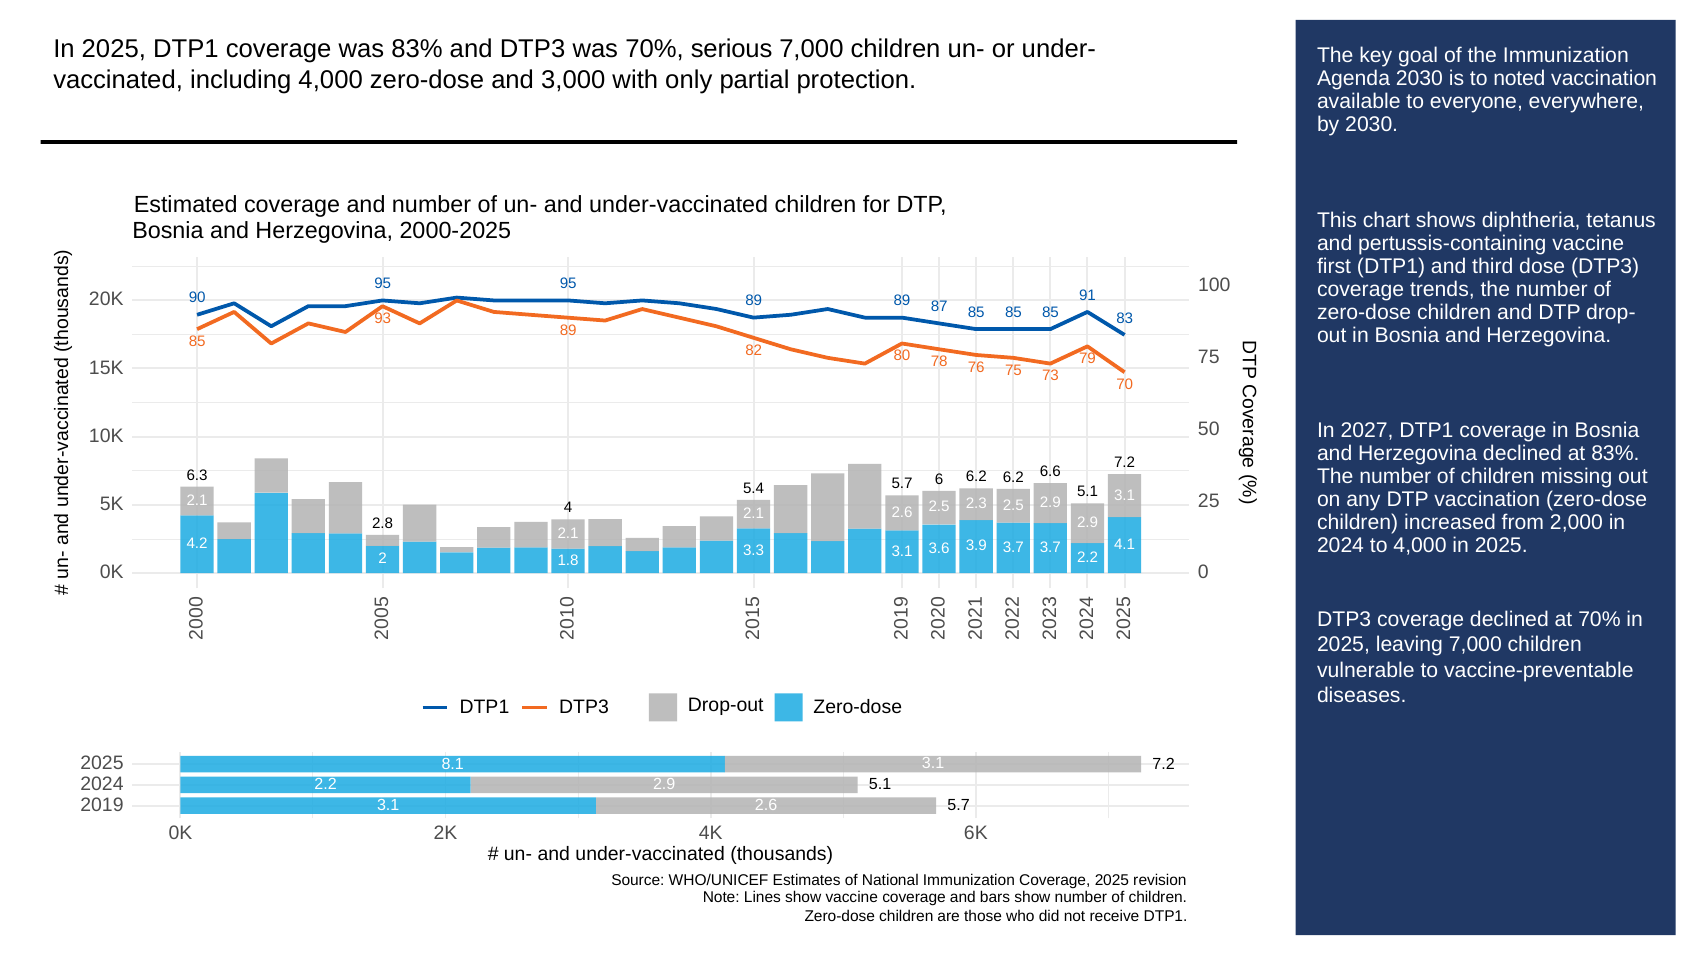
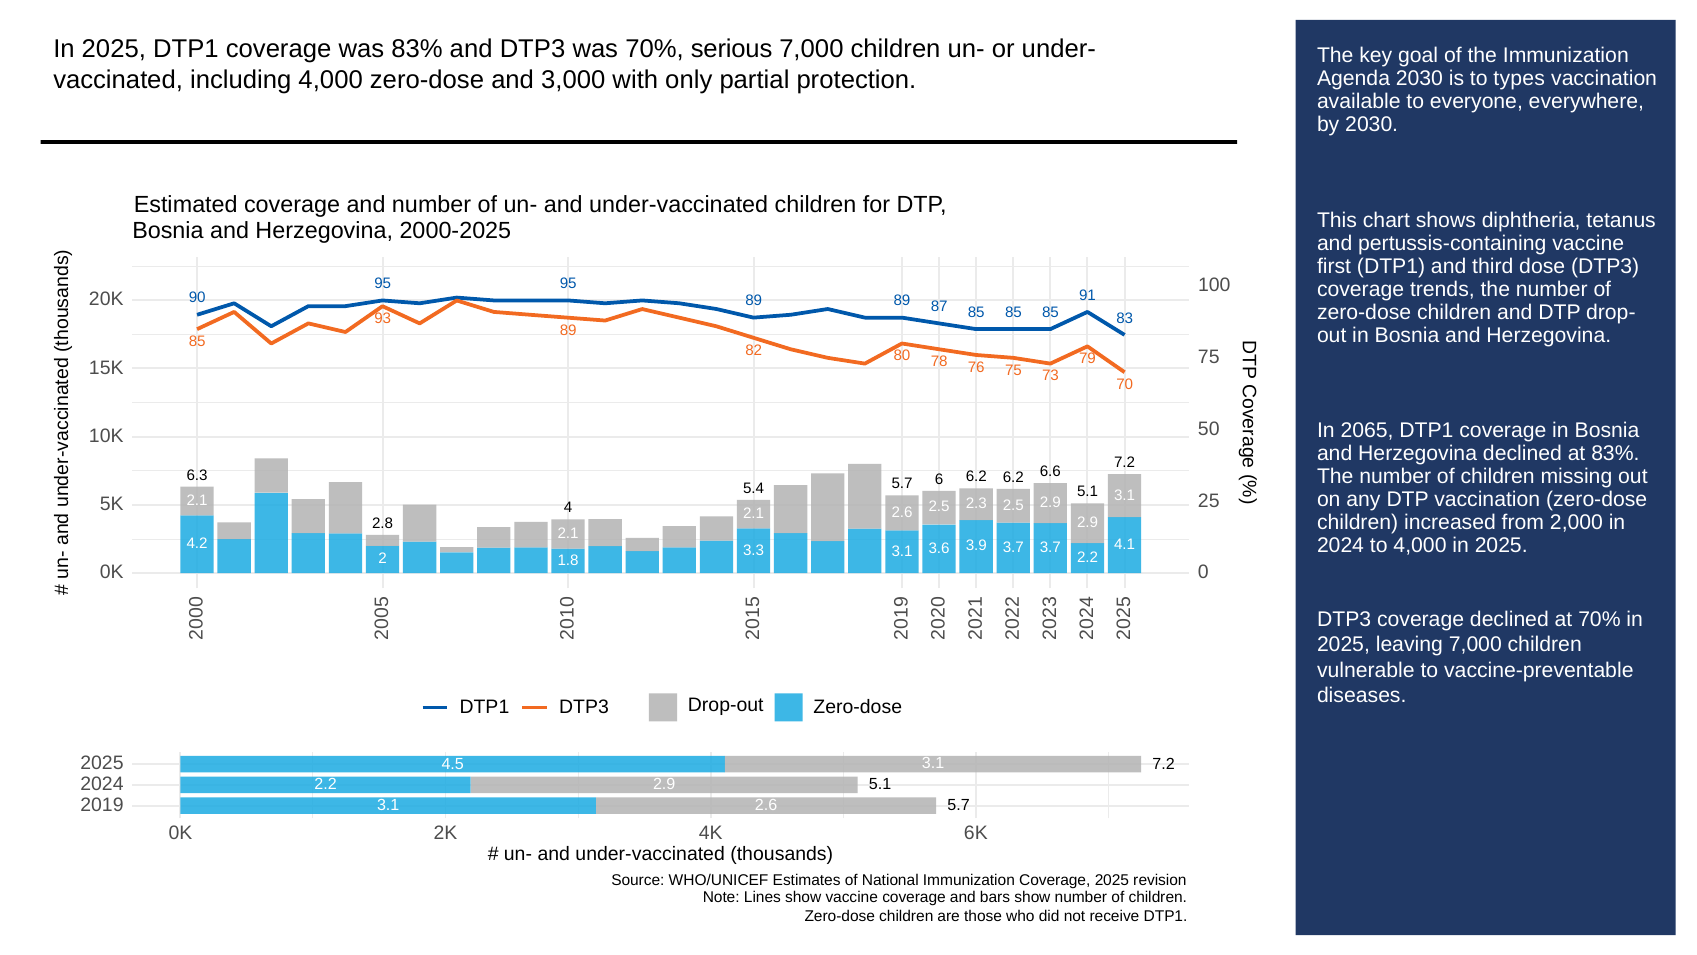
noted: noted -> types (1519, 79)
2027: 2027 -> 2065 (1367, 431)
8.1: 8.1 -> 4.5 (453, 763)
